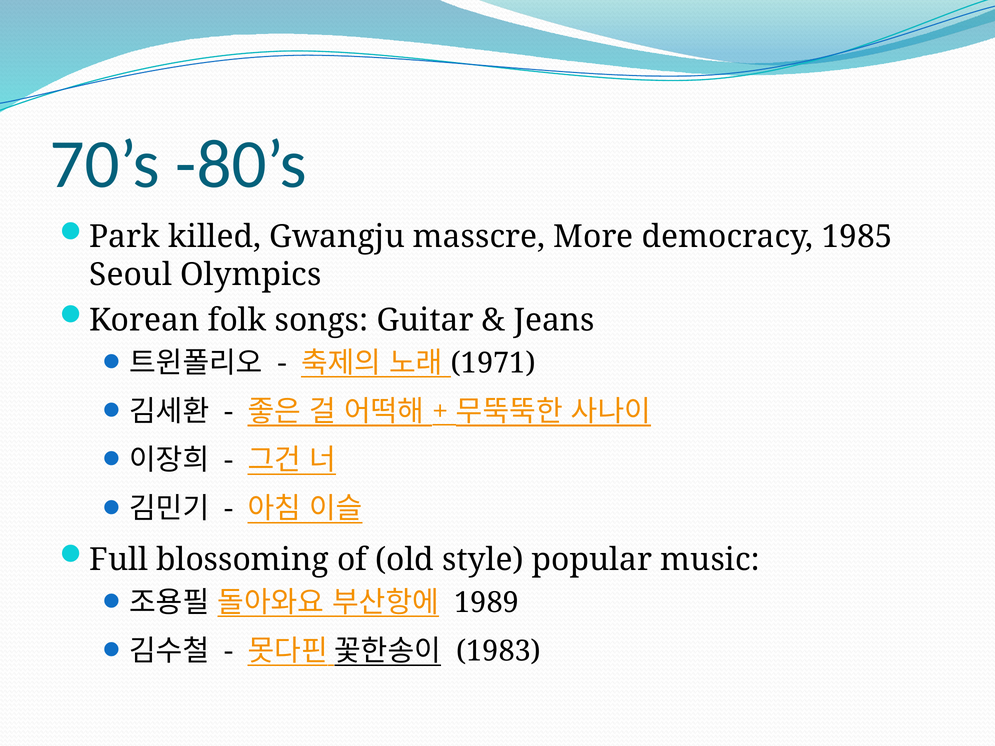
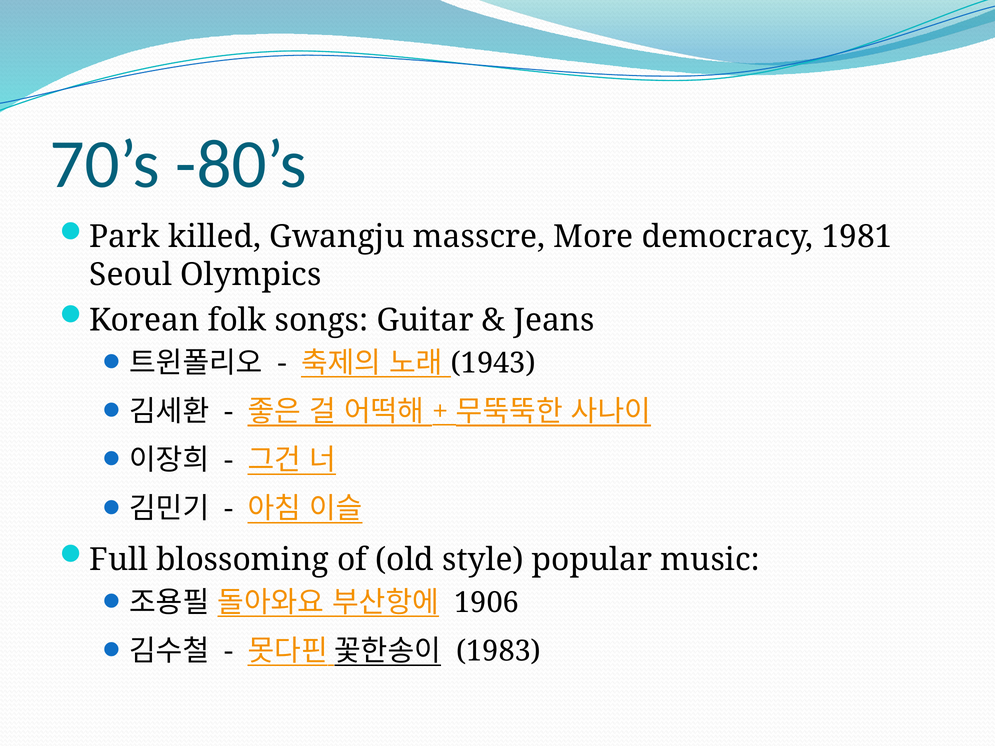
1985: 1985 -> 1981 (857, 237)
1971: 1971 -> 1943 (493, 363)
1989: 1989 -> 1906 (487, 603)
